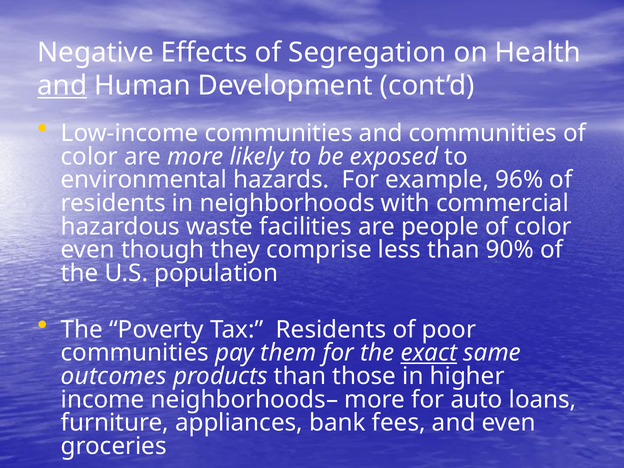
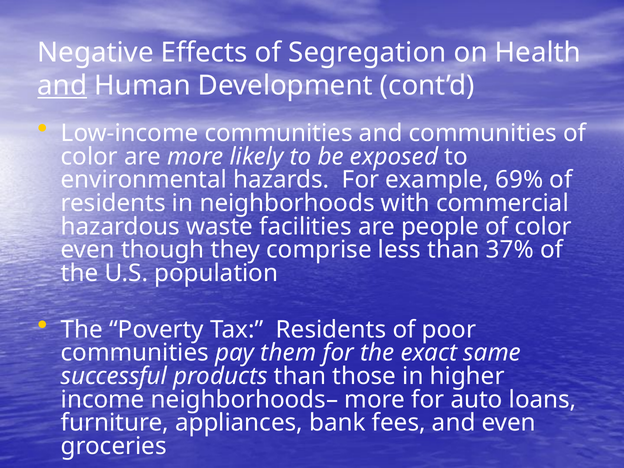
96%: 96% -> 69% (519, 180)
90%: 90% -> 37% (510, 250)
exact underline: present -> none (429, 353)
outcomes: outcomes -> successful (114, 376)
